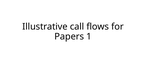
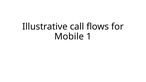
Papers: Papers -> Mobile (69, 36)
